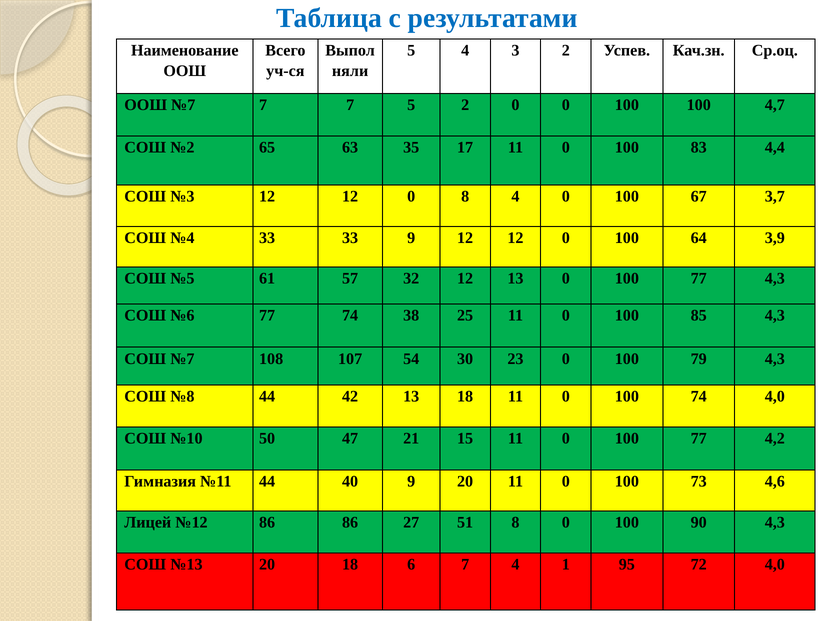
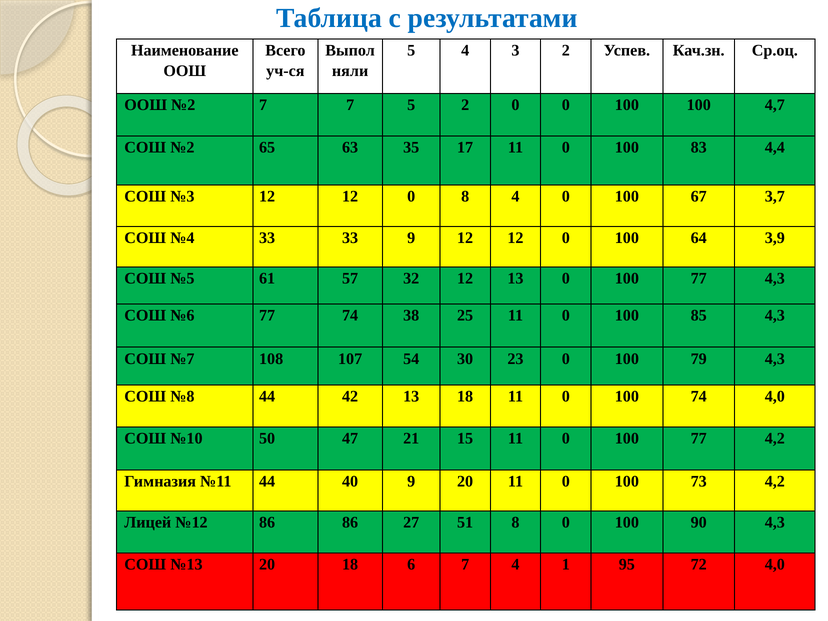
ООШ №7: №7 -> №2 (183, 105)
73 4,6: 4,6 -> 4,2 (775, 481)
